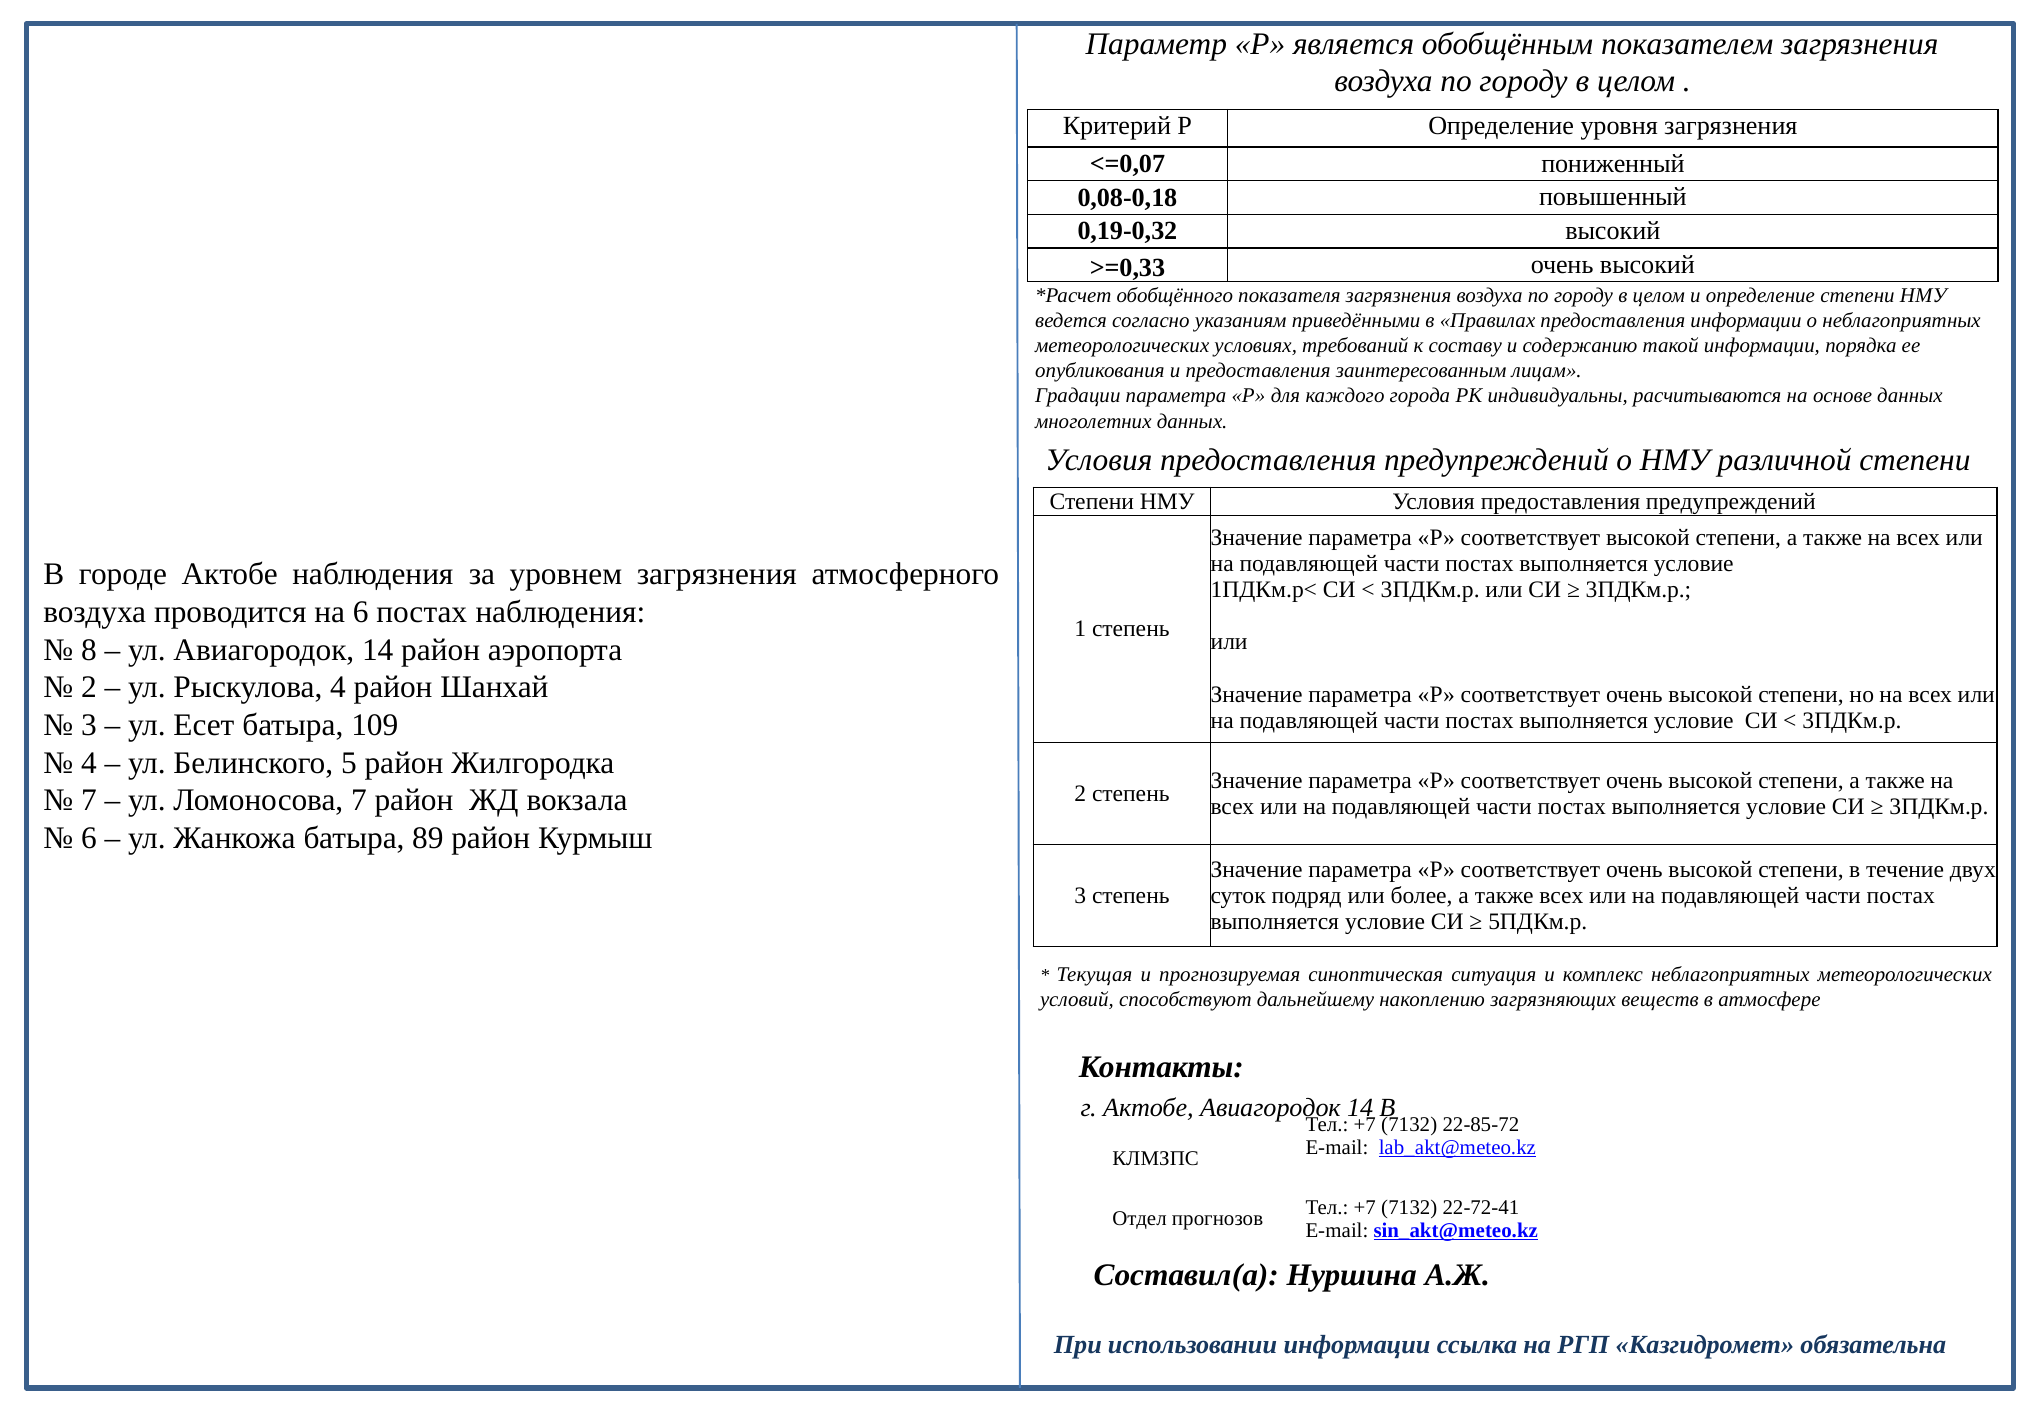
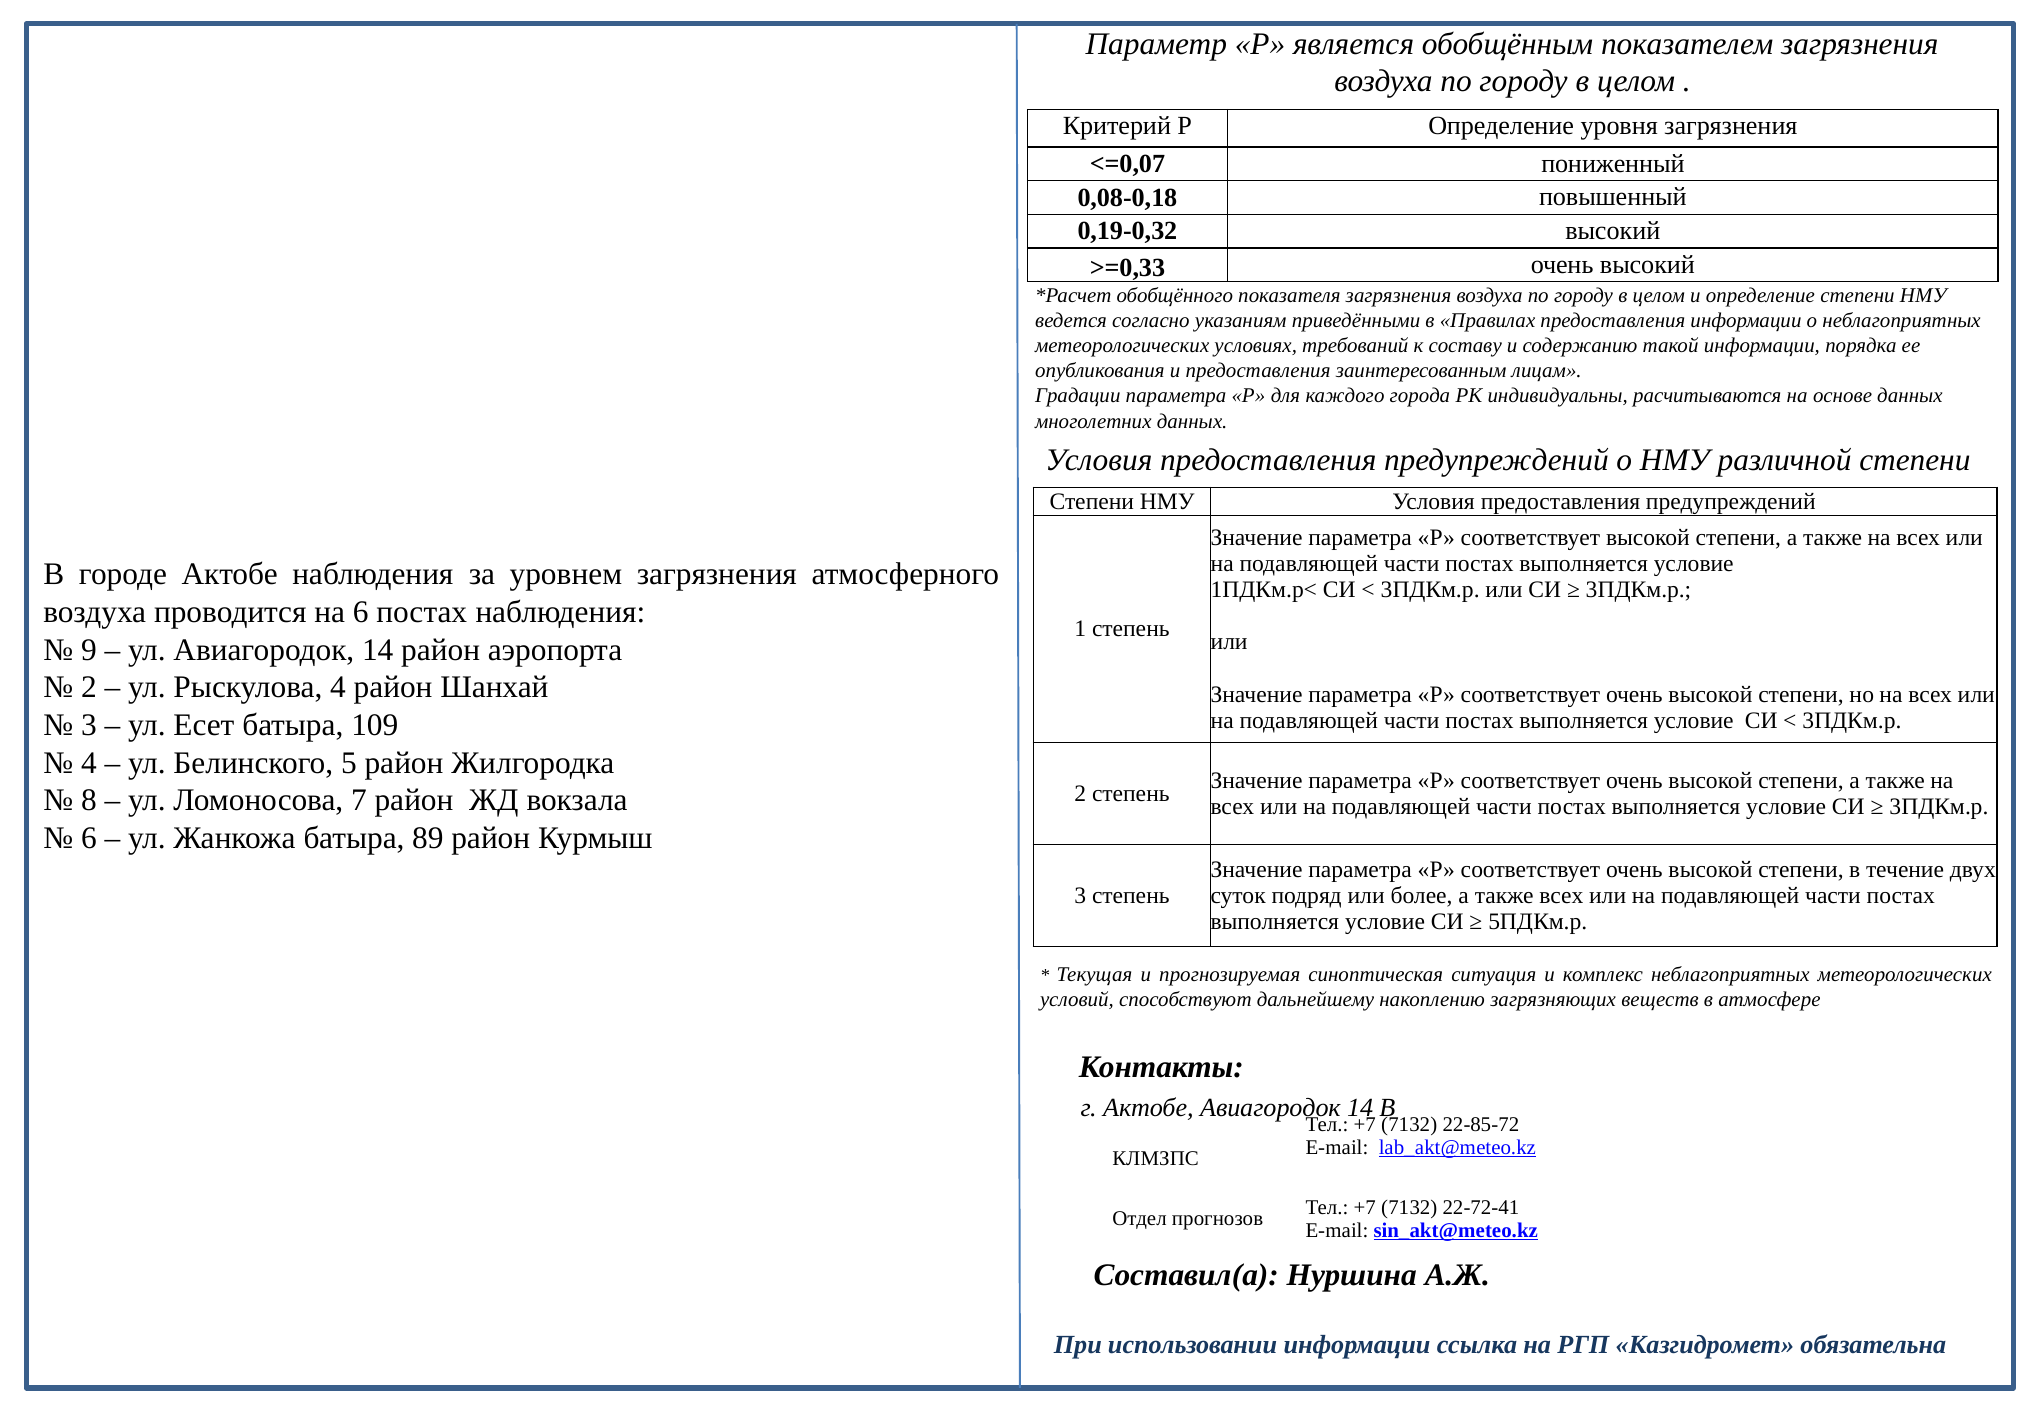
8: 8 -> 9 (89, 650)
7: 7 -> 8 (89, 801)
